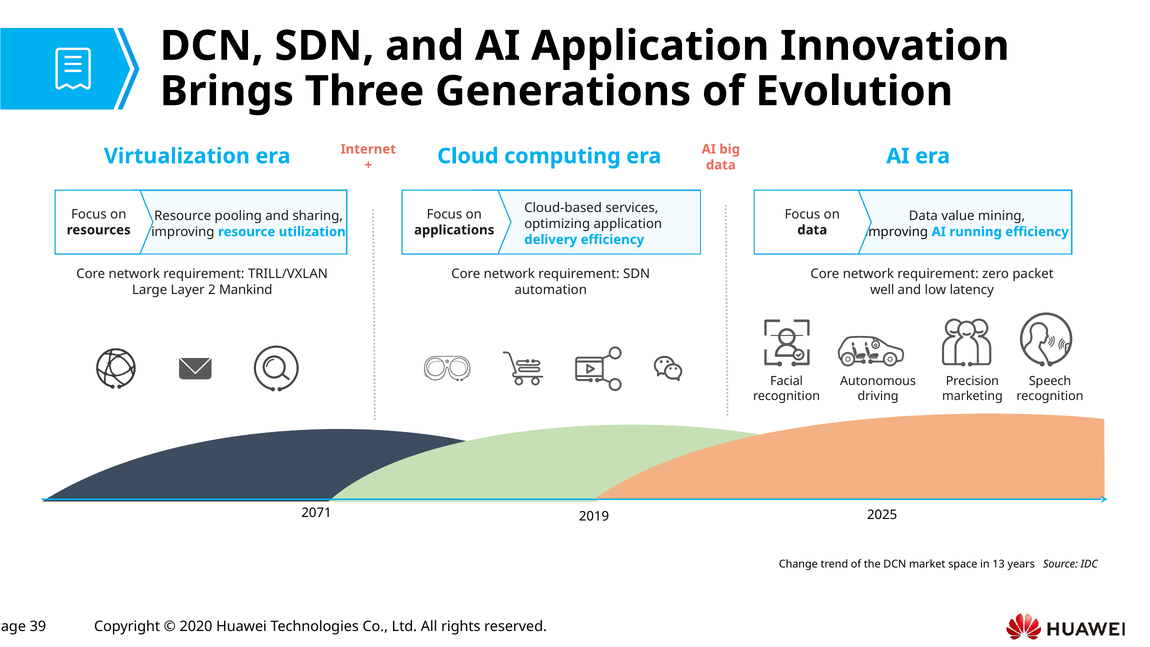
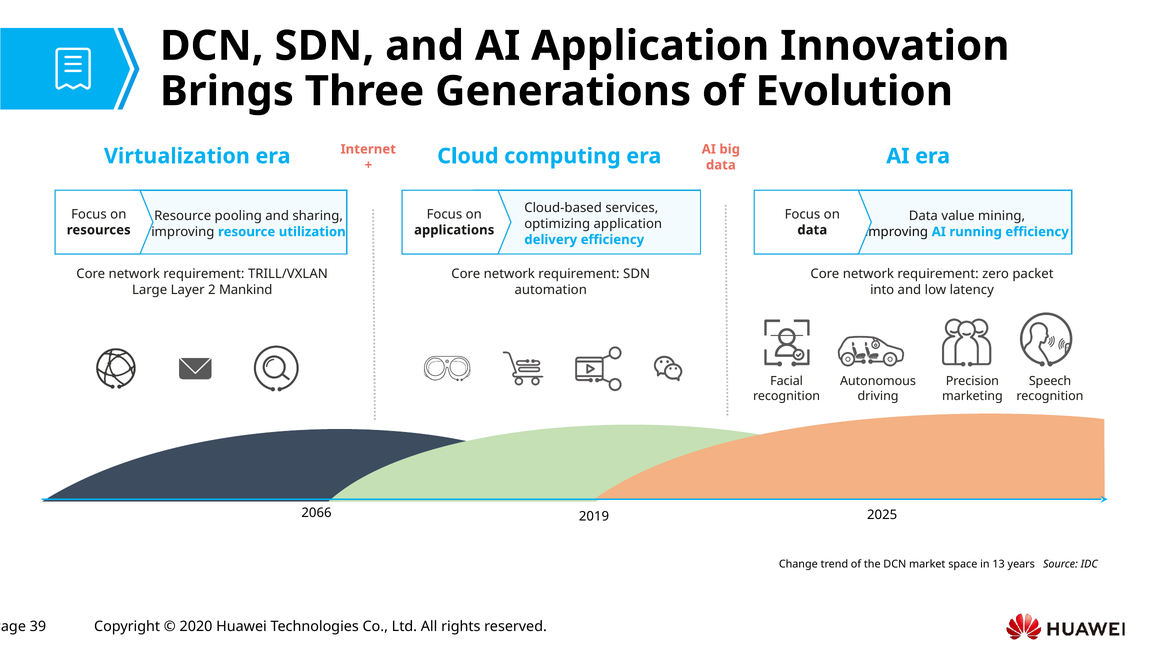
well: well -> into (882, 290)
2071: 2071 -> 2066 (317, 513)
